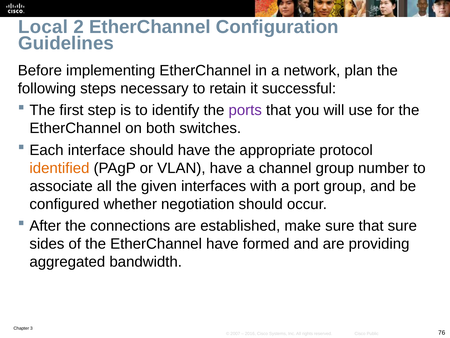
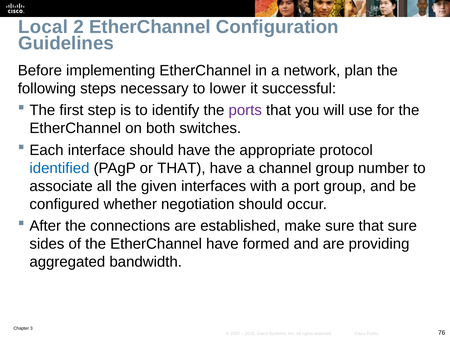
retain: retain -> lower (228, 88)
identified colour: orange -> blue (59, 168)
or VLAN: VLAN -> THAT (181, 168)
